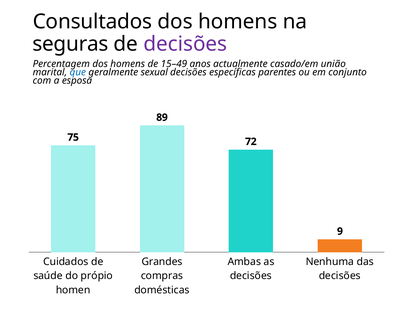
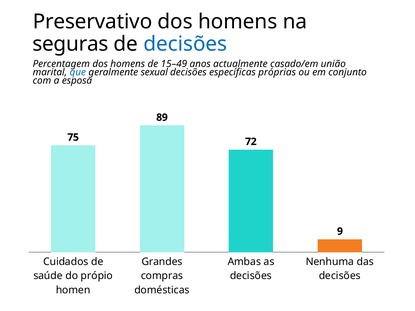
Consultados: Consultados -> Preservativo (92, 22)
decisões colour: purple -> blue (185, 44)
parentes: parentes -> próprias (277, 72)
